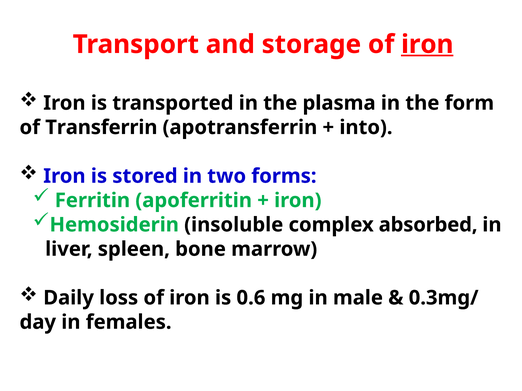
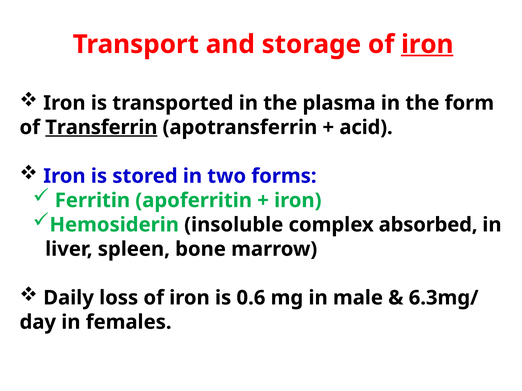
Transferrin underline: none -> present (101, 128)
into: into -> acid (366, 128)
0.3mg/: 0.3mg/ -> 6.3mg/ (444, 298)
